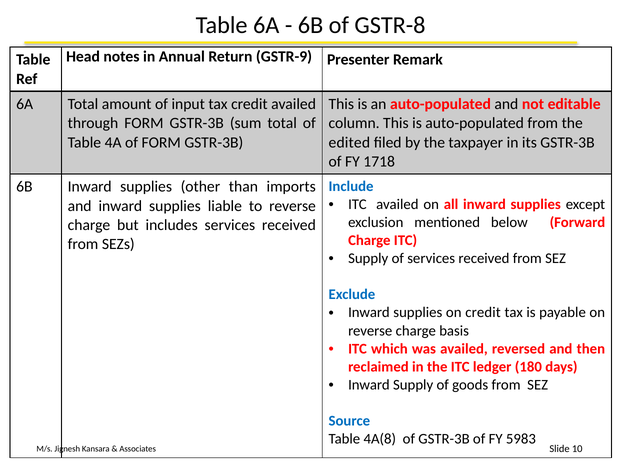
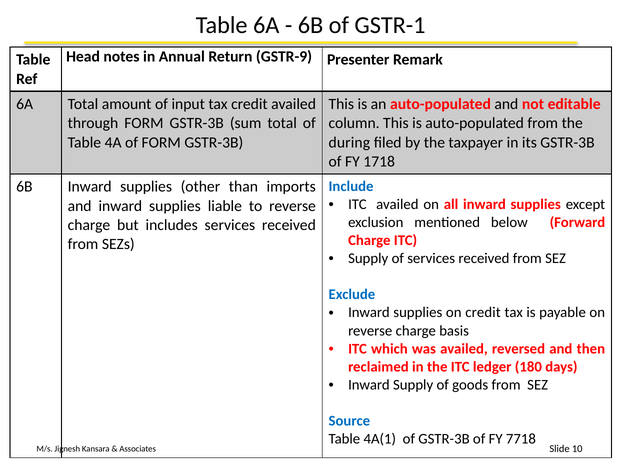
GSTR-8: GSTR-8 -> GSTR-1 (390, 25)
edited: edited -> during (349, 142)
4A(8: 4A(8 -> 4A(1 (380, 439)
5983: 5983 -> 7718 (521, 439)
